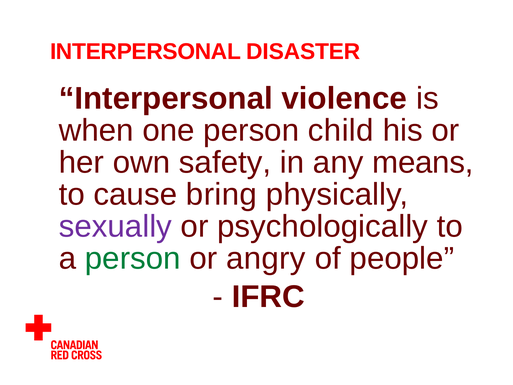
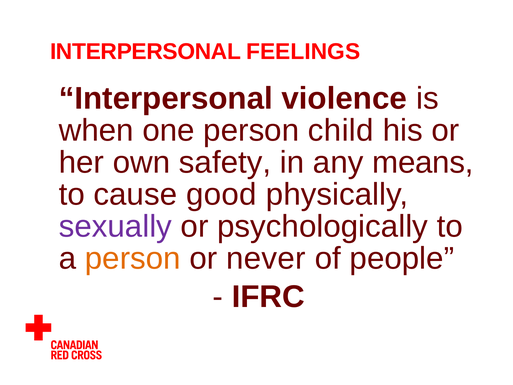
DISASTER: DISASTER -> FEELINGS (303, 52)
bring: bring -> good (221, 194)
person colour: green -> orange (133, 258)
angry: angry -> never (266, 258)
